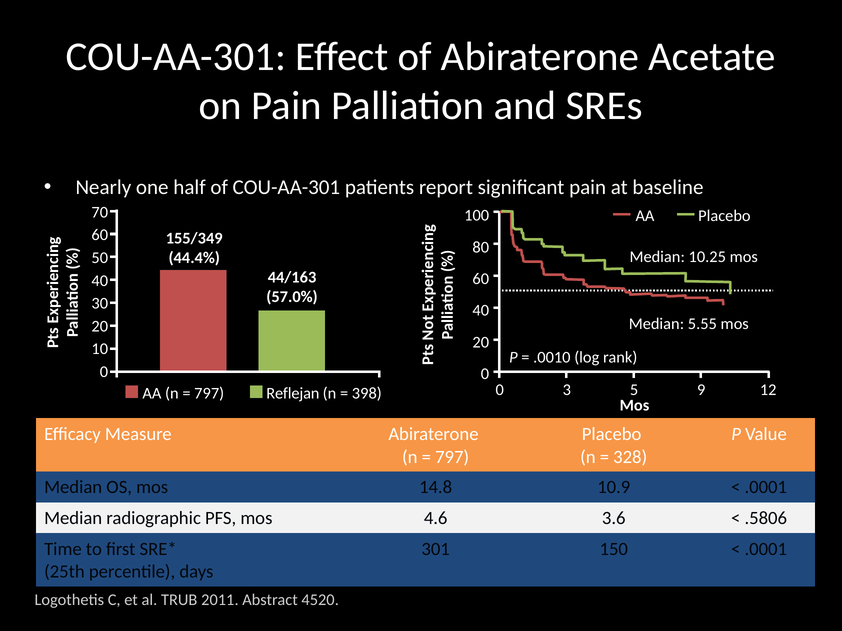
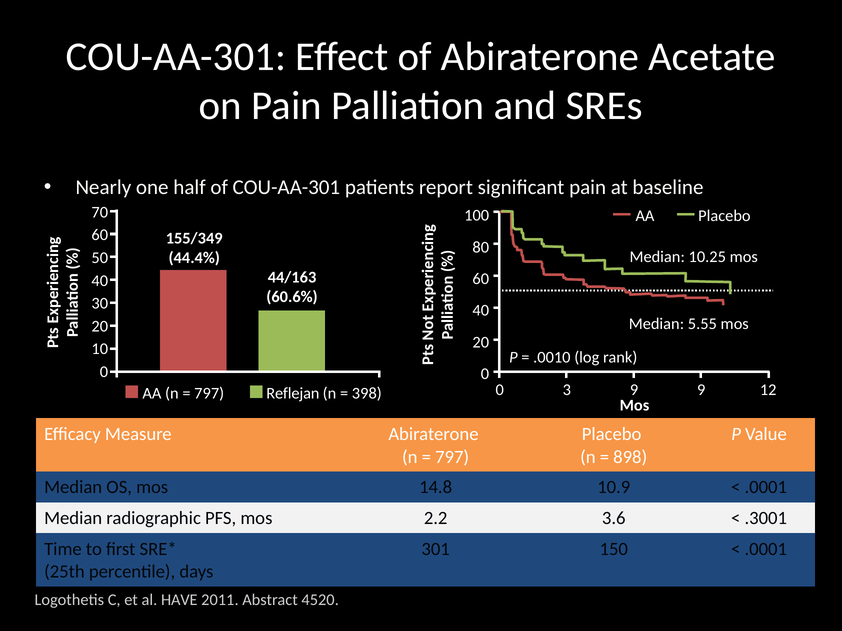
57.0%: 57.0% -> 60.6% (292, 297)
3 5: 5 -> 9 (634, 390)
328: 328 -> 898 (630, 457)
4.6: 4.6 -> 2.2 (436, 519)
.5806: .5806 -> .3001 (766, 519)
TRUB: TRUB -> HAVE (179, 601)
